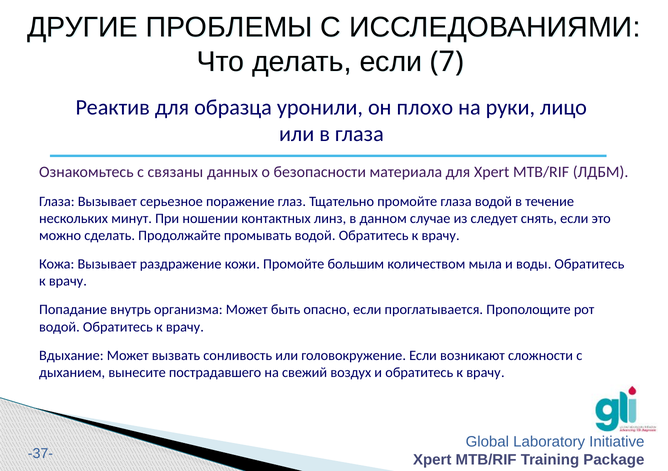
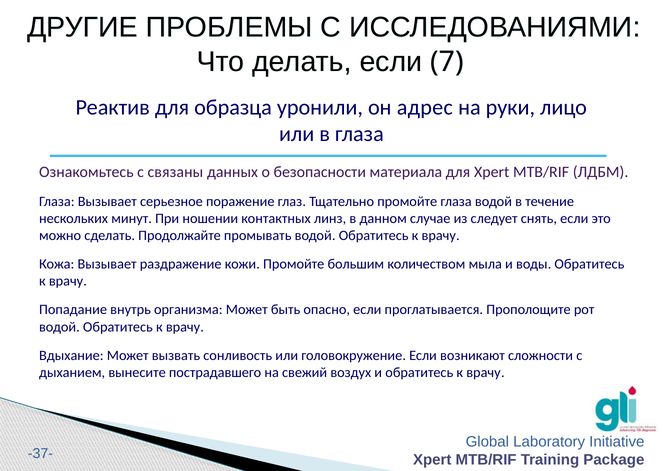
плохо: плохо -> адрес (425, 107)
